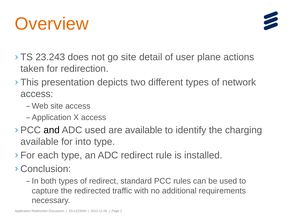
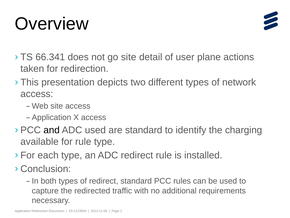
Overview colour: orange -> black (52, 24)
23.243: 23.243 -> 66.341 (50, 57)
are available: available -> standard (144, 130)
for into: into -> rule (83, 141)
